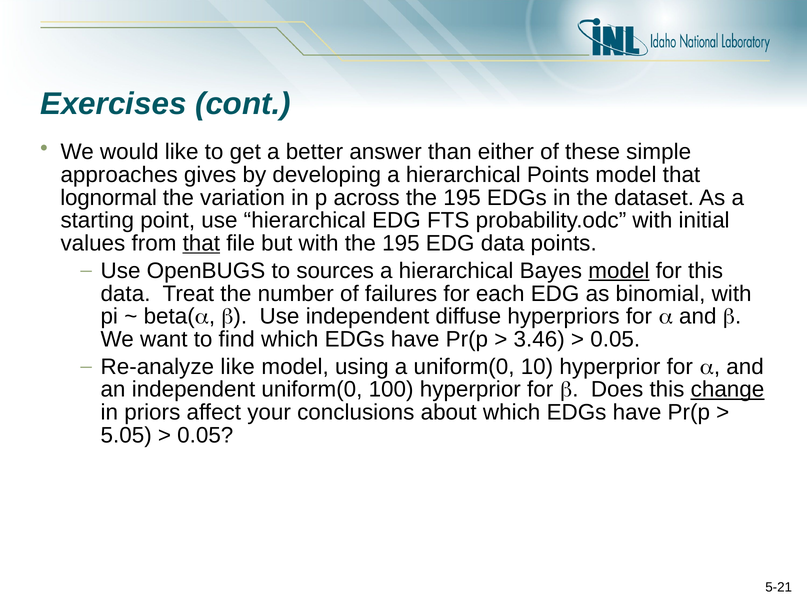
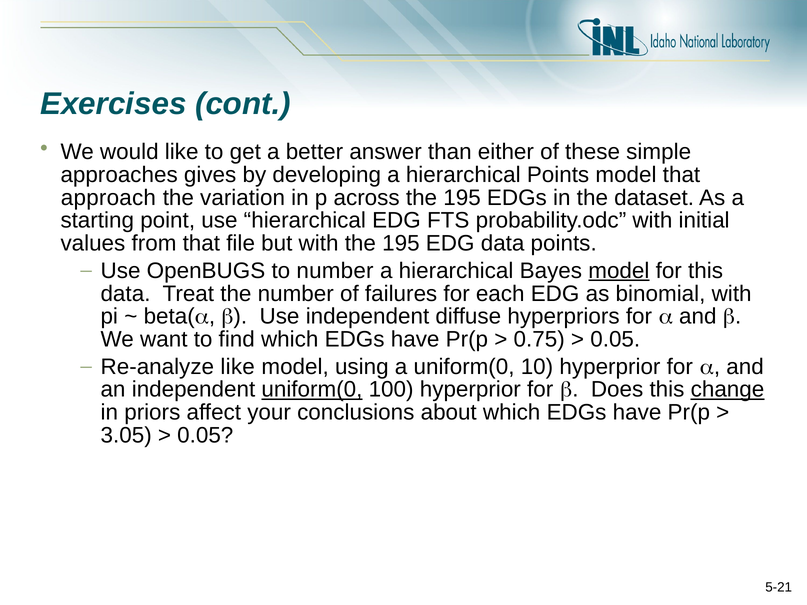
lognormal: lognormal -> approach (108, 198)
that underline: present -> none (201, 243)
to sources: sources -> number (335, 271)
3.46: 3.46 -> 0.75 (539, 339)
uniform(0 underline: none -> present (312, 390)
5.05: 5.05 -> 3.05 (126, 435)
